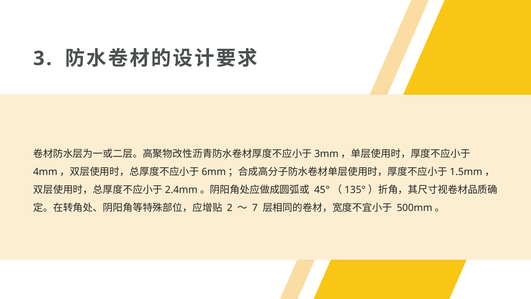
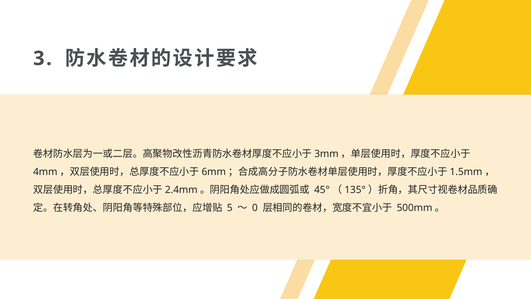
2: 2 -> 5 (230, 208)
7: 7 -> 0 (255, 208)
